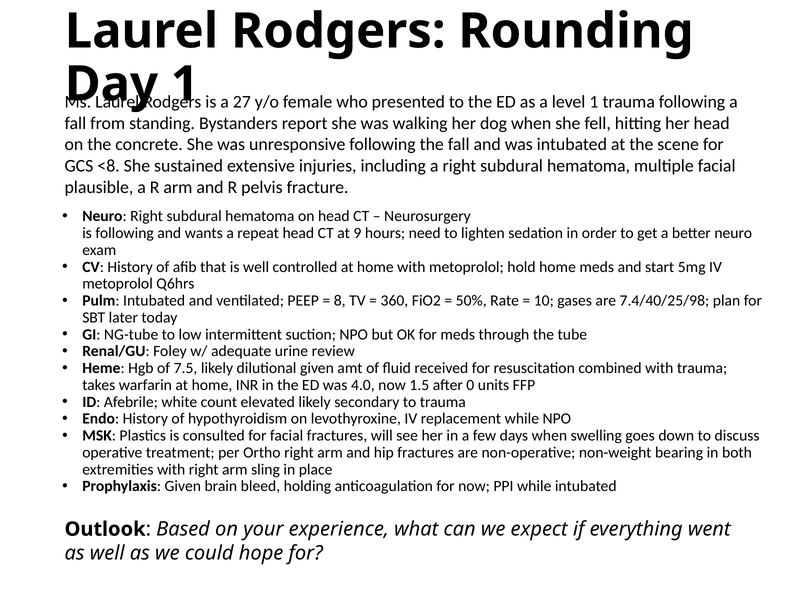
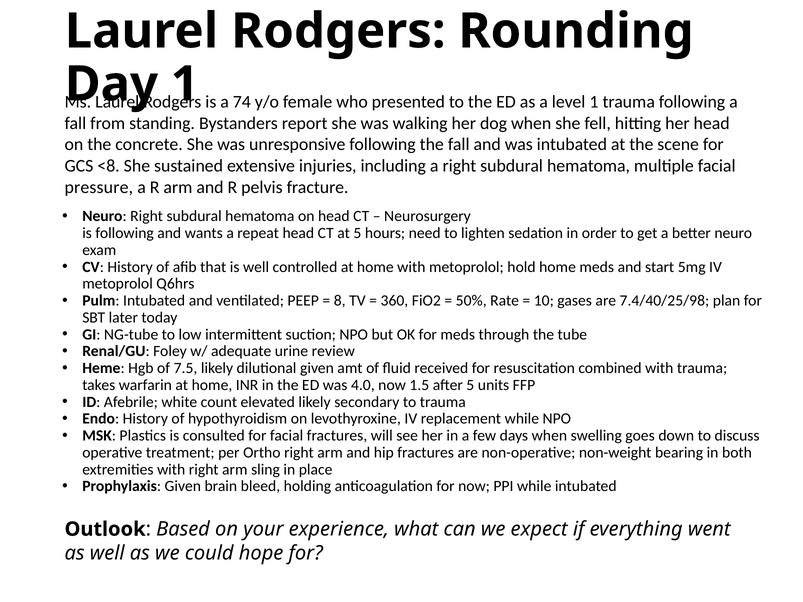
27: 27 -> 74 (242, 102)
plausible: plausible -> pressure (99, 187)
at 9: 9 -> 5 (357, 233)
after 0: 0 -> 5 (470, 385)
